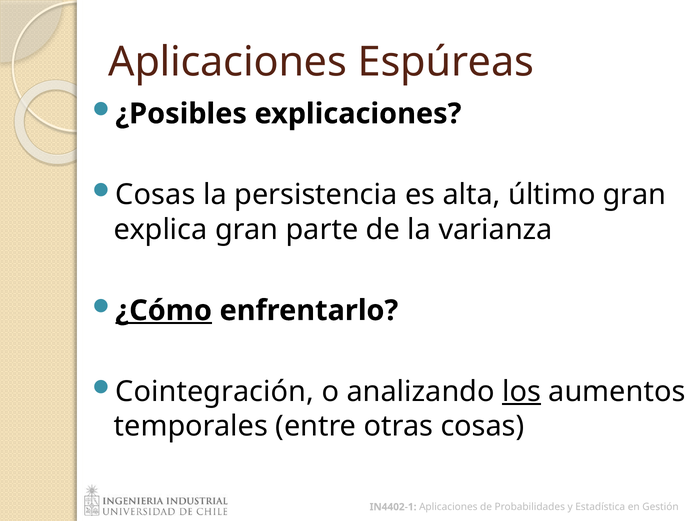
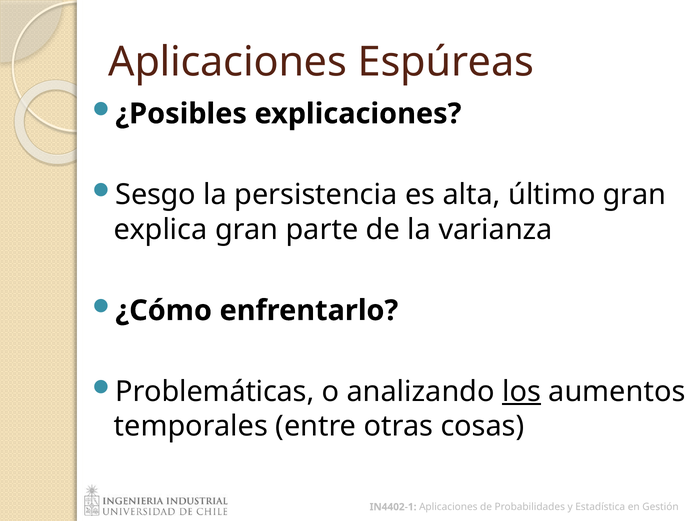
Cosas: Cosas -> Sesgo (156, 195)
¿Cómo underline: present -> none (164, 310)
Cointegración: Cointegración -> Problemáticas (215, 391)
